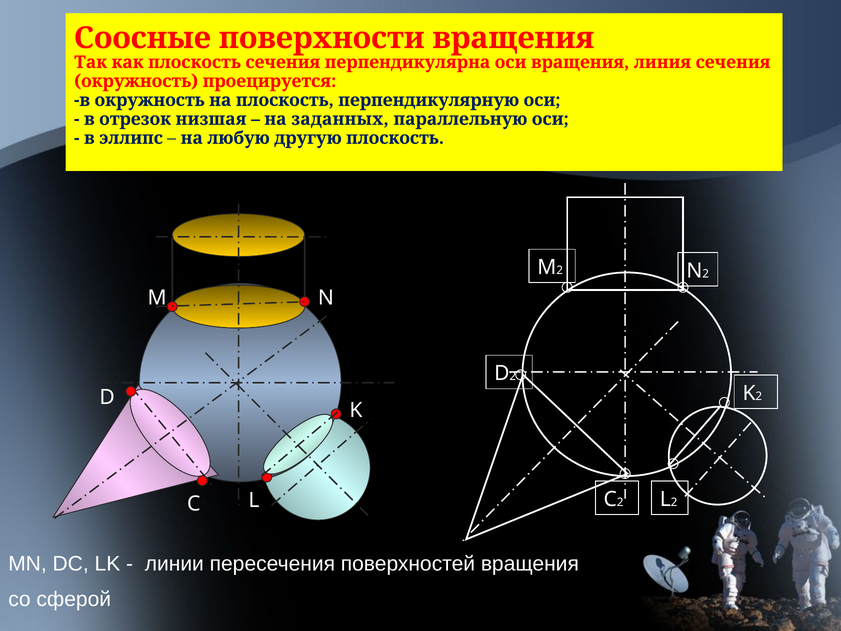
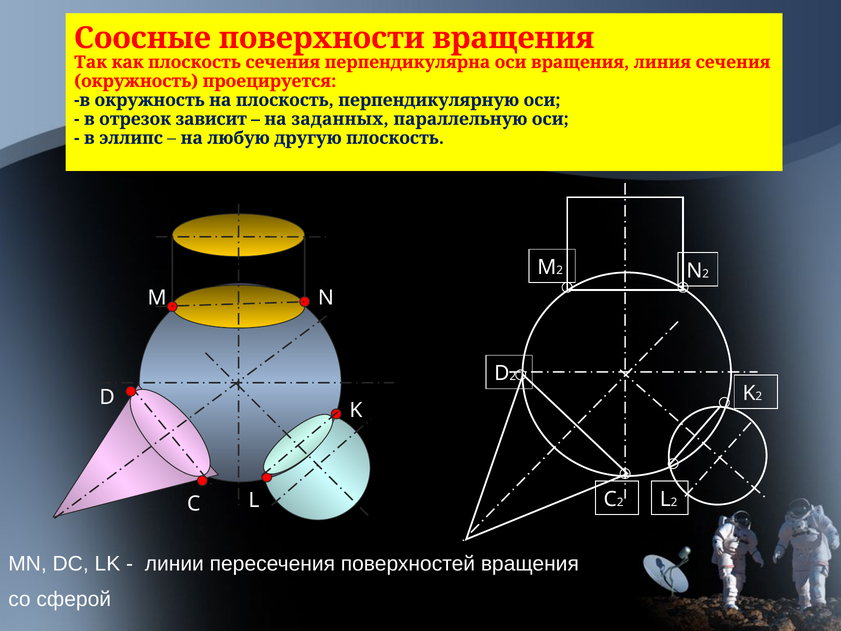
низшая: низшая -> зависит (211, 119)
